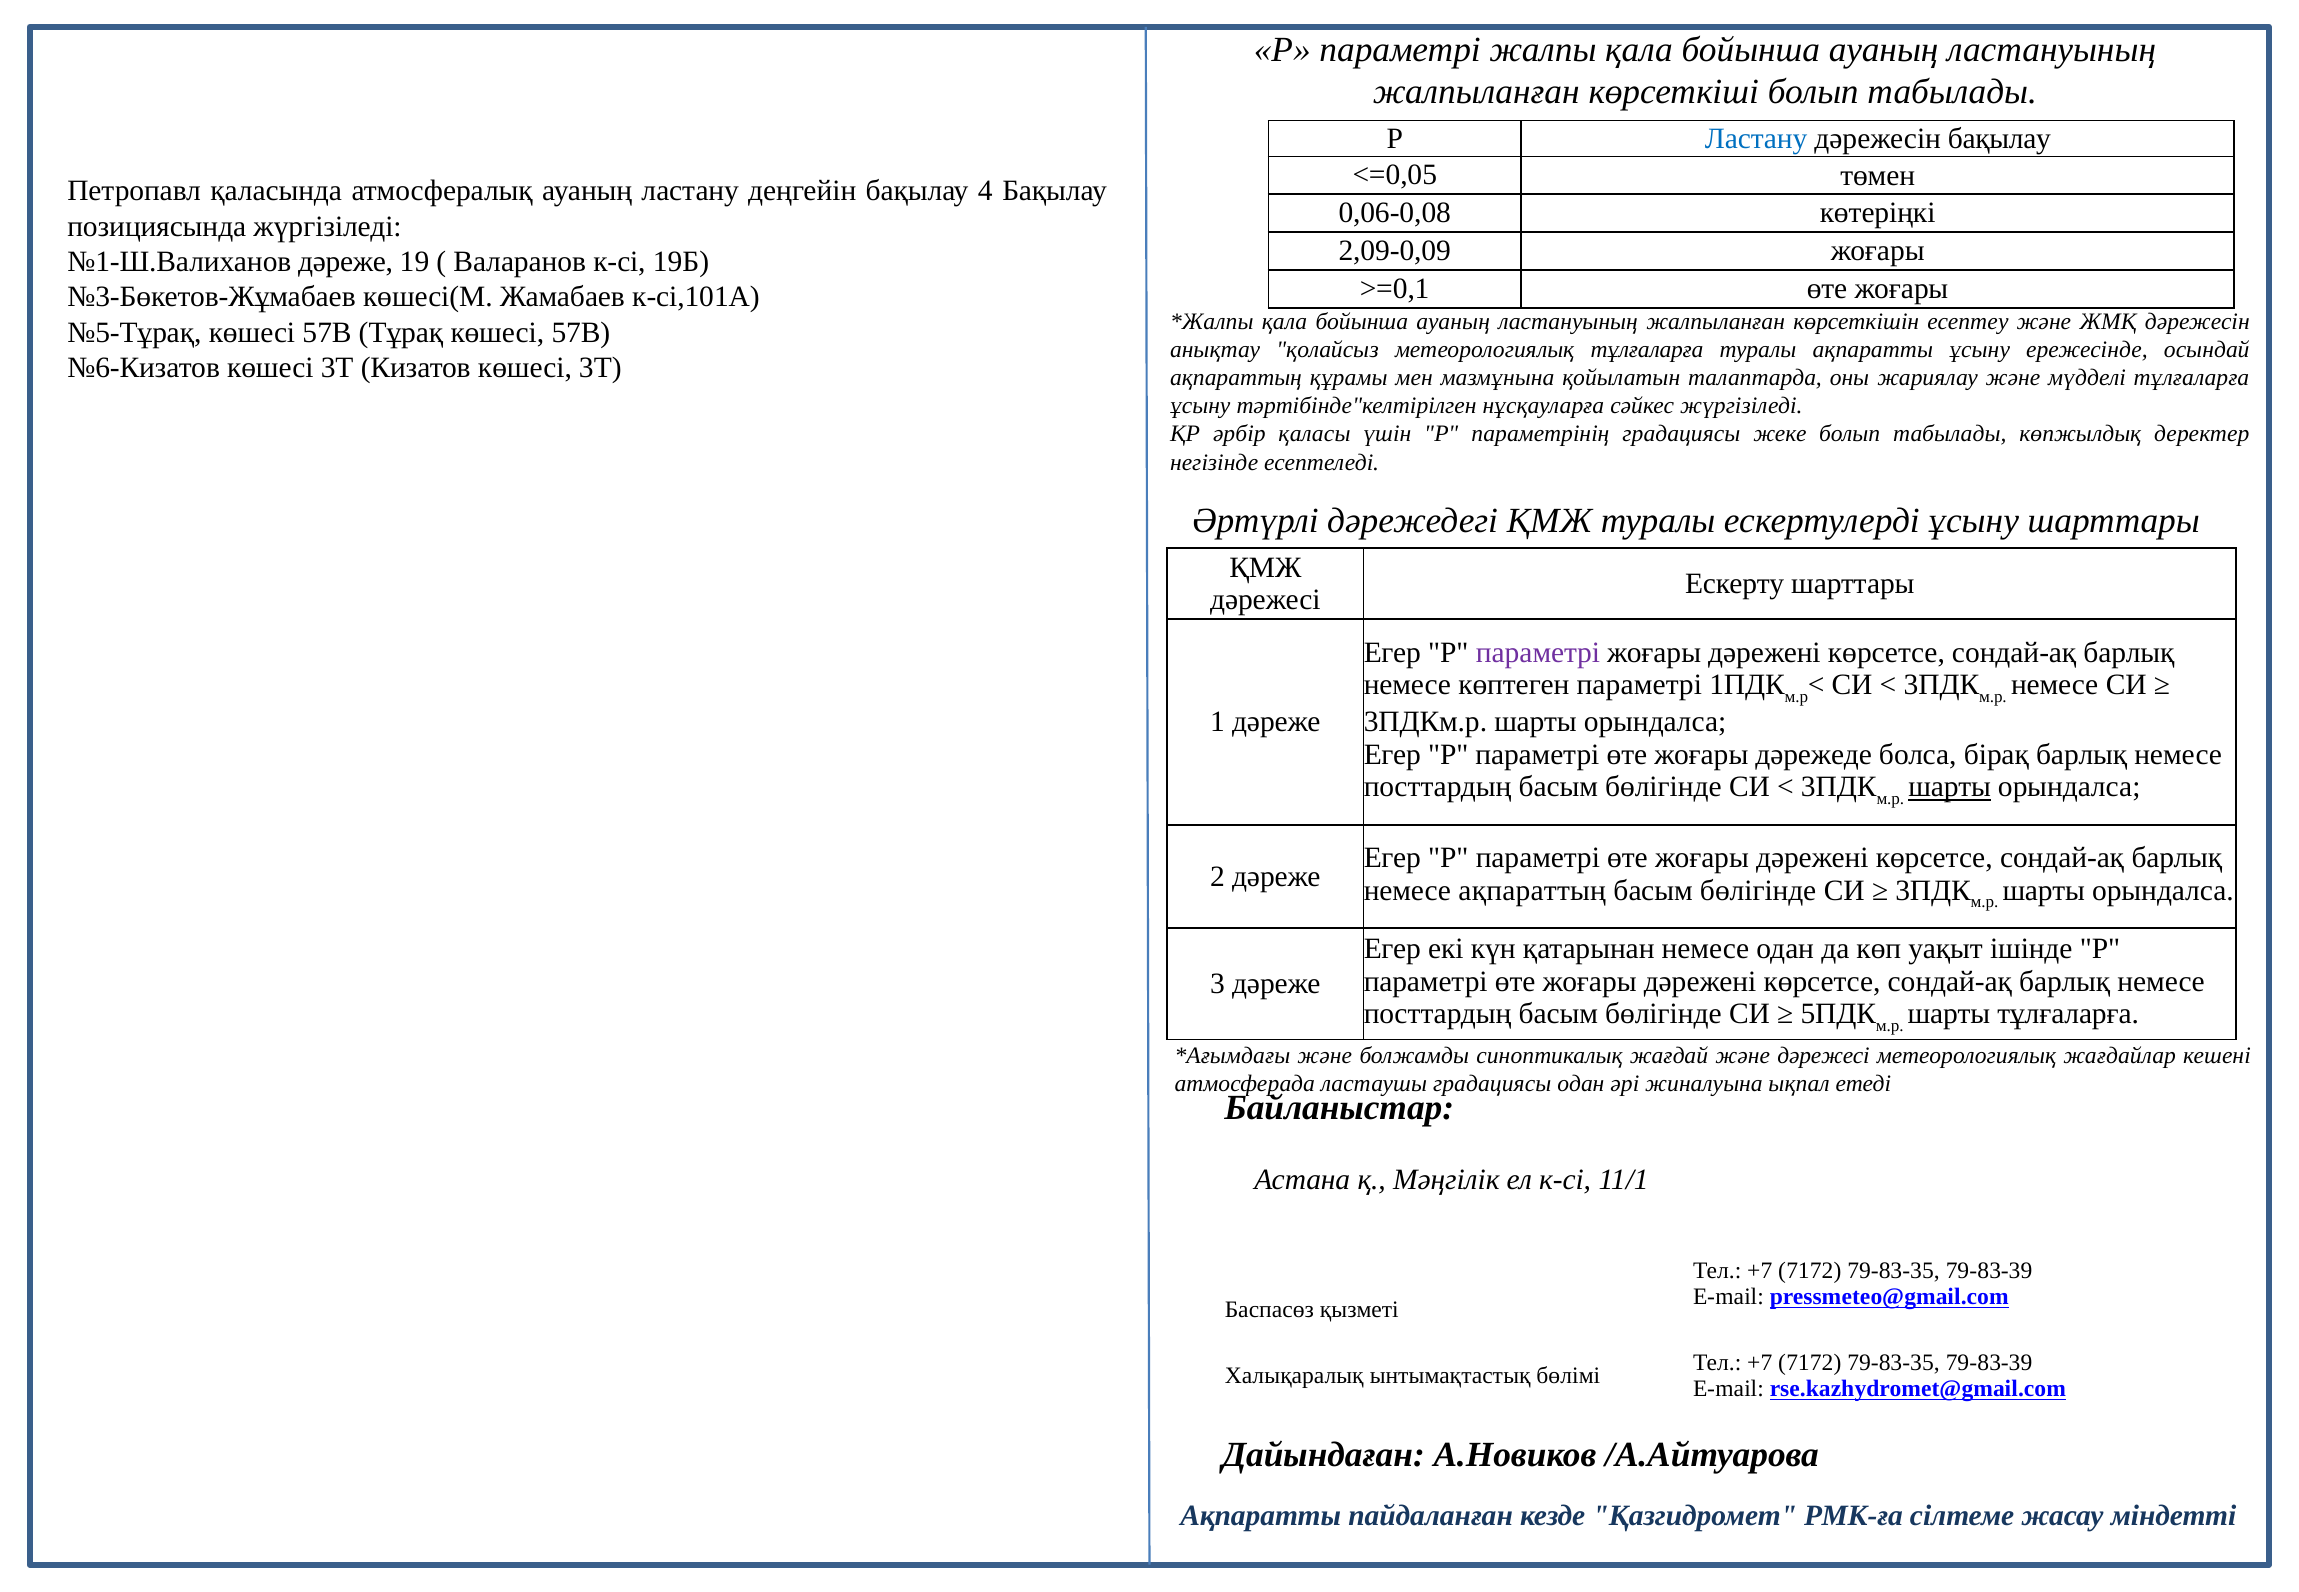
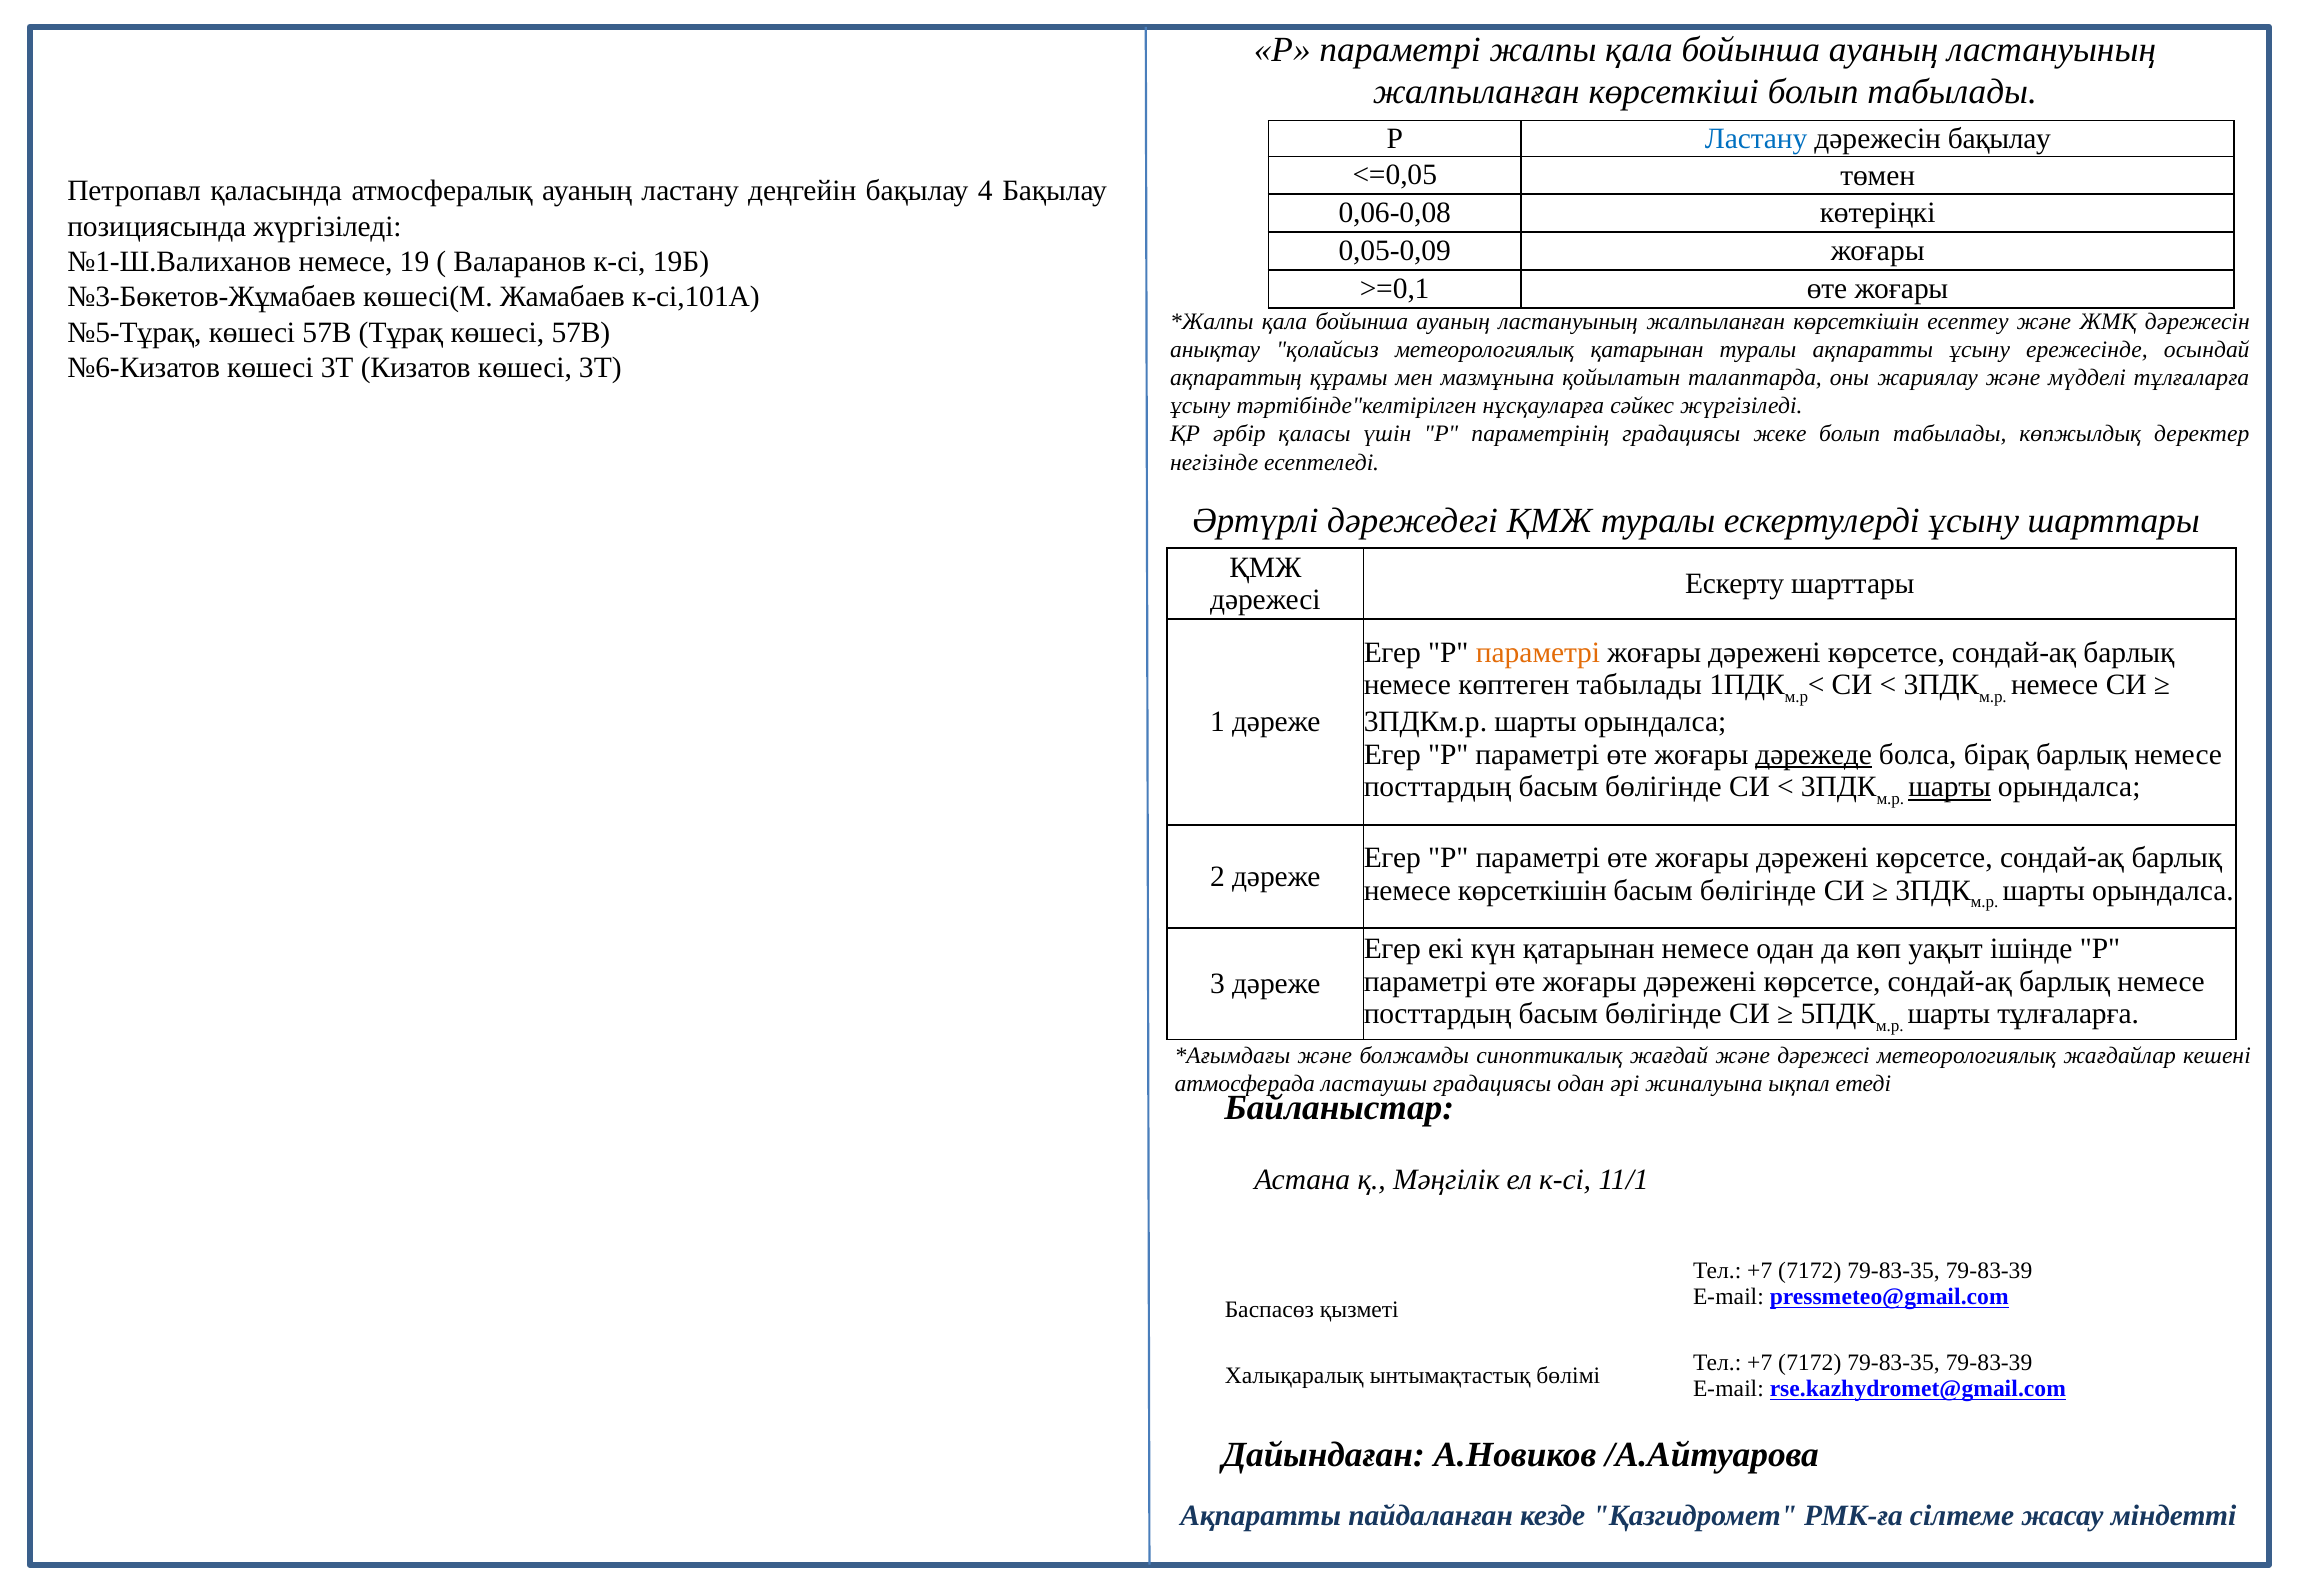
2,09-0,09: 2,09-0,09 -> 0,05-0,09 (1395, 251)
№1-Ш.Валиханов дәреже: дәреже -> немесе (346, 262)
метеорологиялық тұлғаларға: тұлғаларға -> қатарынан (1647, 349)
параметрі colour: purple -> orange (1538, 652)
көптеген параметрі: параметрі -> табылады (1639, 685)
дәрежеде underline: none -> present (1814, 754)
немесе ақпараттың: ақпараттың -> көрсеткішін (1532, 890)
